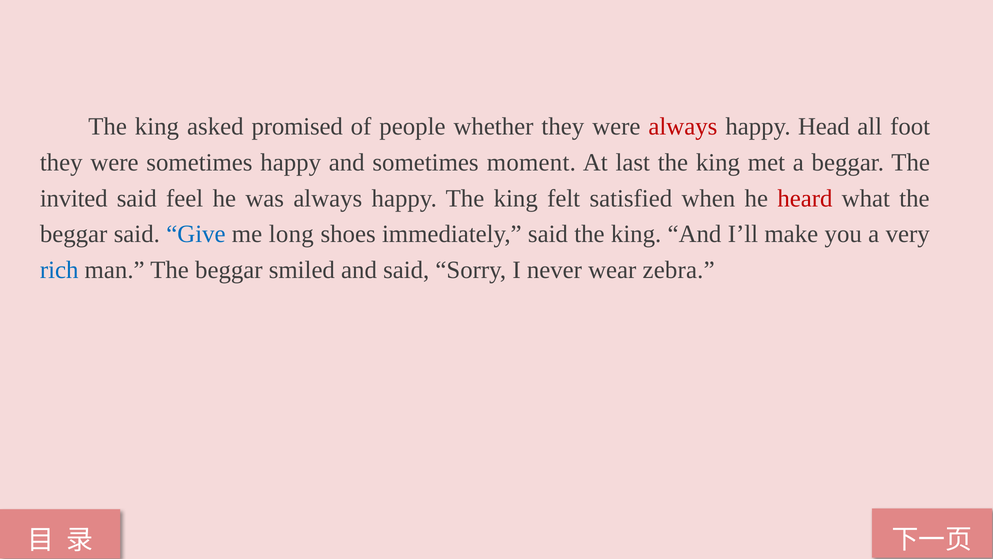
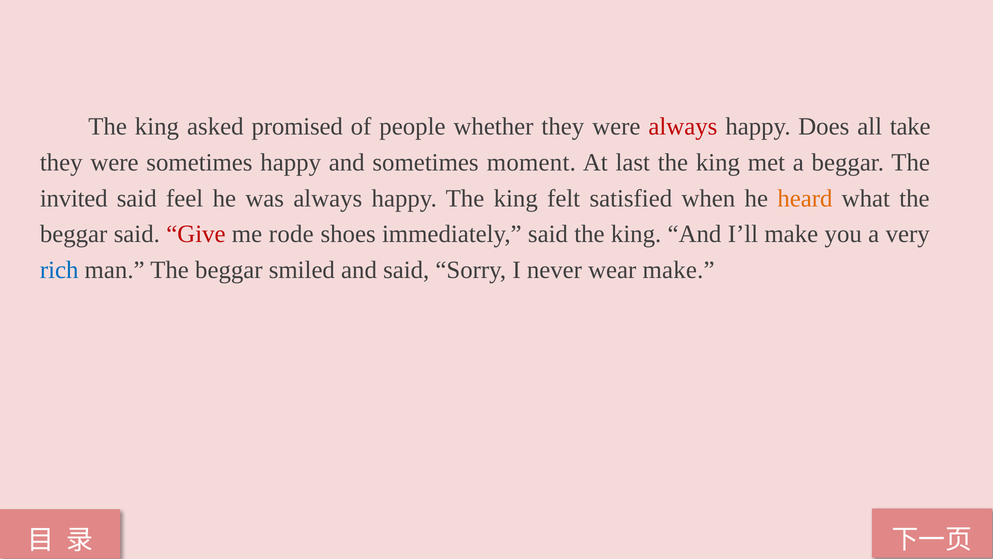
Head: Head -> Does (824, 127)
foot: foot -> take (910, 127)
heard colour: red -> orange (805, 198)
Give colour: blue -> red (196, 234)
long: long -> rode (291, 234)
wear zebra: zebra -> make (679, 270)
